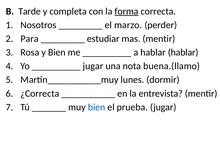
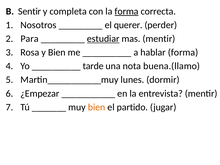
Tarde: Tarde -> Sentir (30, 11)
marzo: marzo -> querer (128, 25)
estudiar underline: none -> present (103, 39)
hablar hablar: hablar -> forma (183, 52)
jugar: jugar -> tarde (93, 66)
¿Correcta: ¿Correcta -> ¿Empezar (40, 93)
bien colour: blue -> orange (97, 107)
prueba: prueba -> partido (132, 107)
